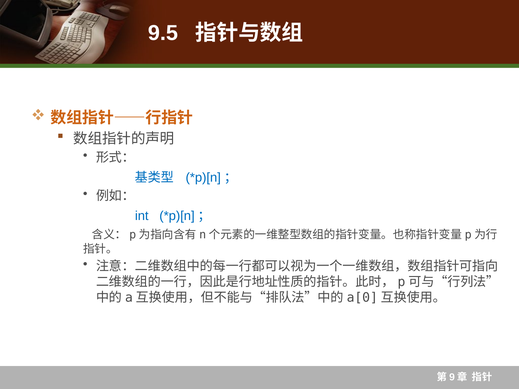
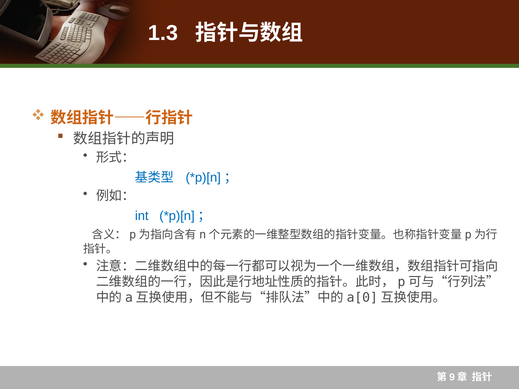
9.5: 9.5 -> 1.3 (163, 33)
